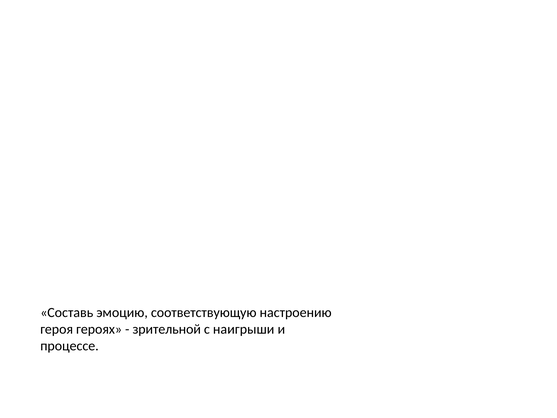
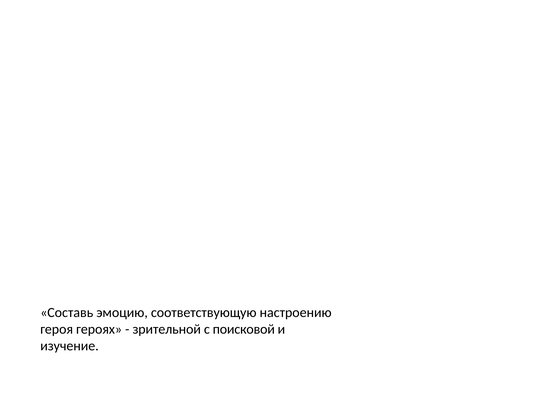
наигрыши: наигрыши -> поисковой (244, 329)
процессе: процессе -> изучение (69, 346)
